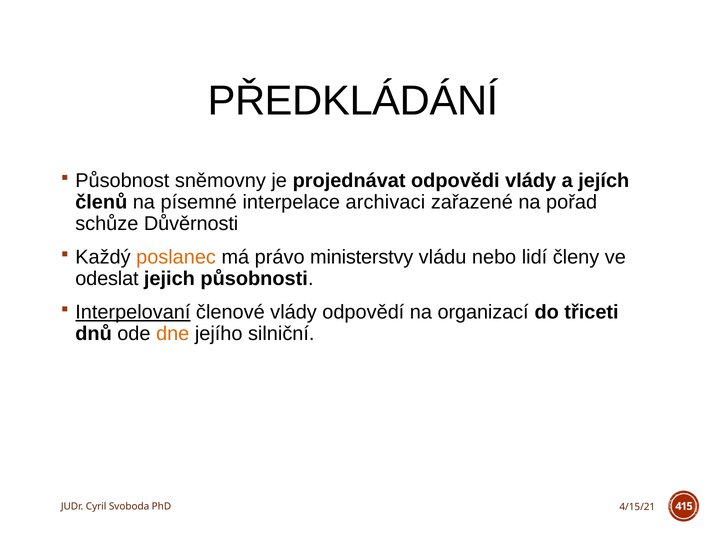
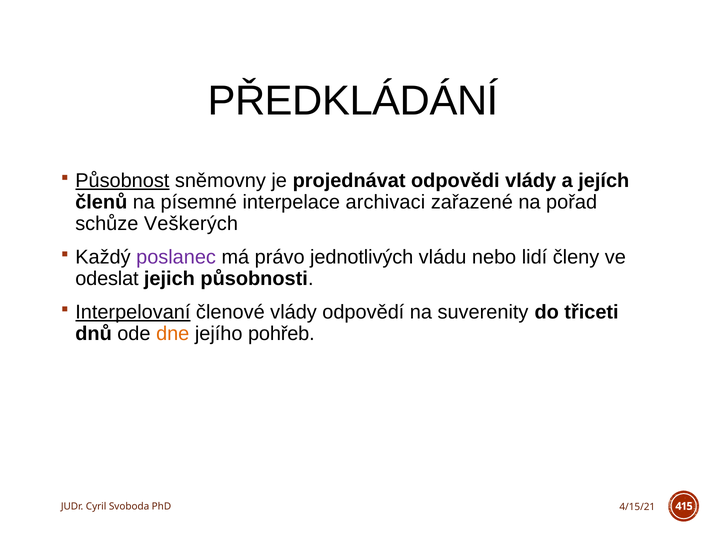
Působnost underline: none -> present (122, 181)
Důvěrnosti: Důvěrnosti -> Veškerých (191, 224)
poslanec colour: orange -> purple (176, 257)
ministerstvy: ministerstvy -> jednotlivých (362, 257)
organizací: organizací -> suverenity (483, 312)
silniční: silniční -> pohřeb (281, 334)
